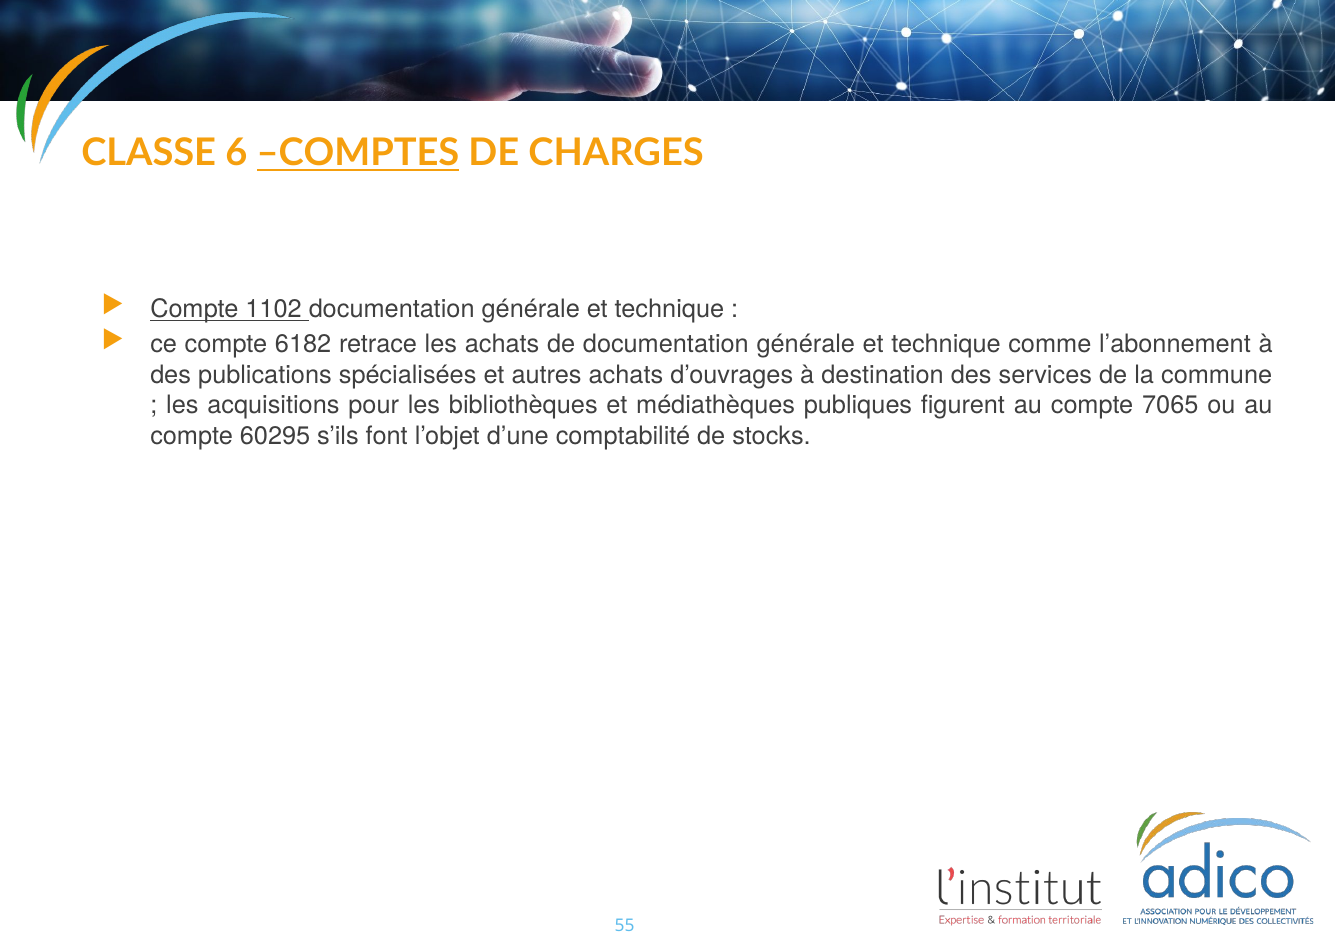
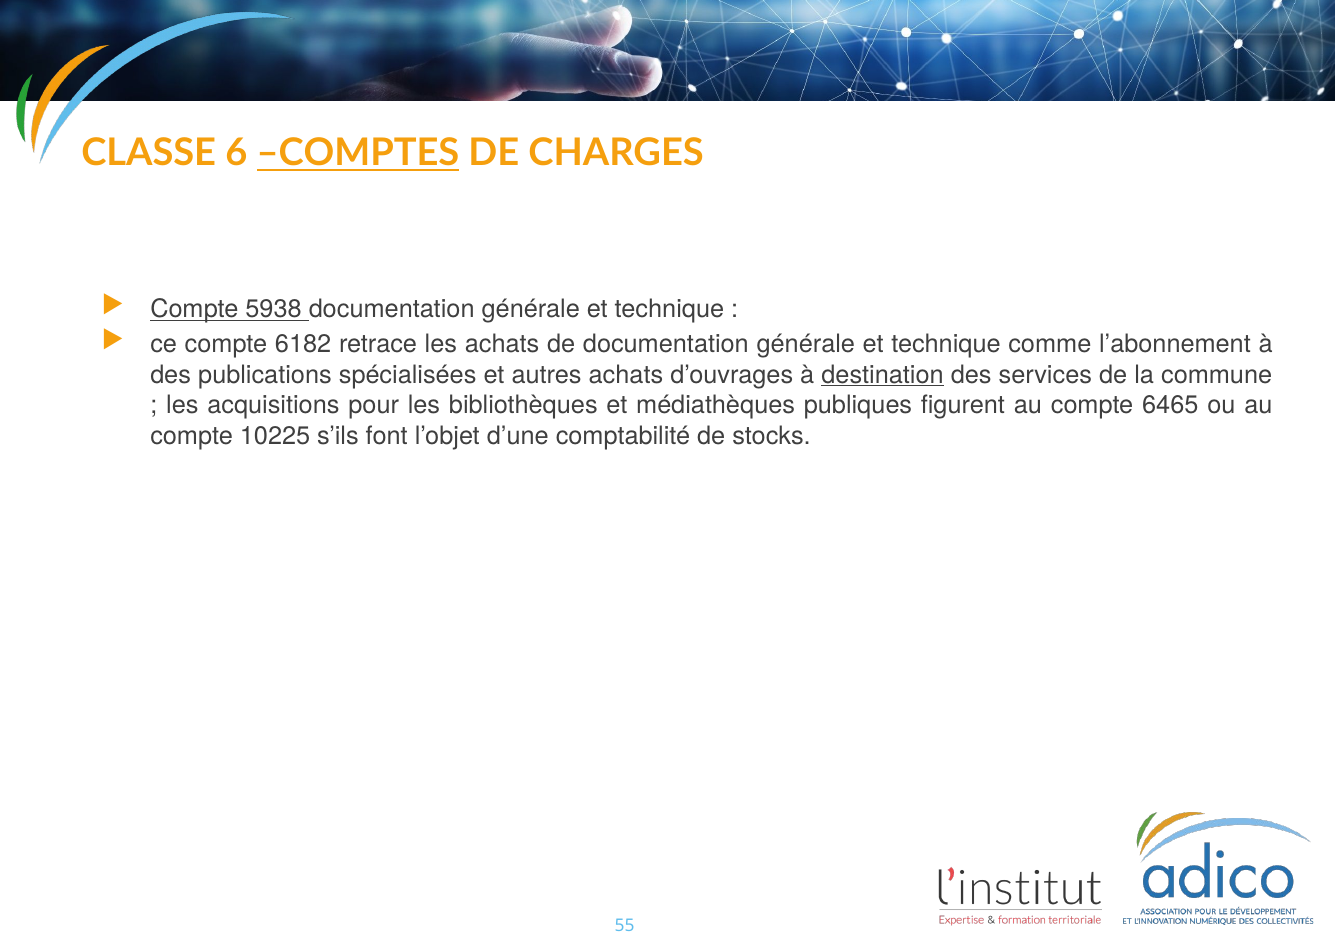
1102: 1102 -> 5938 (274, 309)
destination underline: none -> present (883, 375)
7065: 7065 -> 6465 (1170, 405)
60295: 60295 -> 10225 (275, 436)
